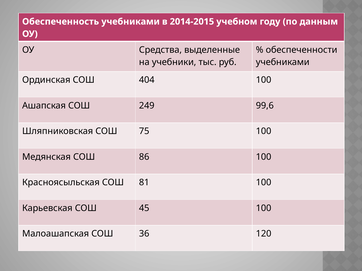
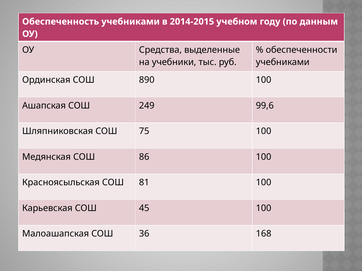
404: 404 -> 890 (147, 80)
120: 120 -> 168 (264, 234)
